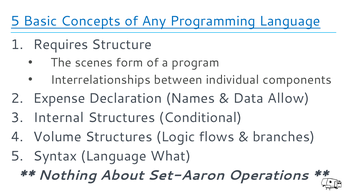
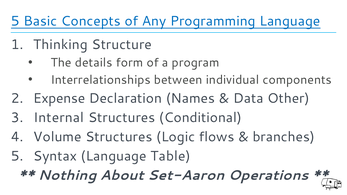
Requires: Requires -> Thinking (61, 45)
scenes: scenes -> details (94, 63)
Allow: Allow -> Other (288, 98)
What: What -> Table (171, 156)
